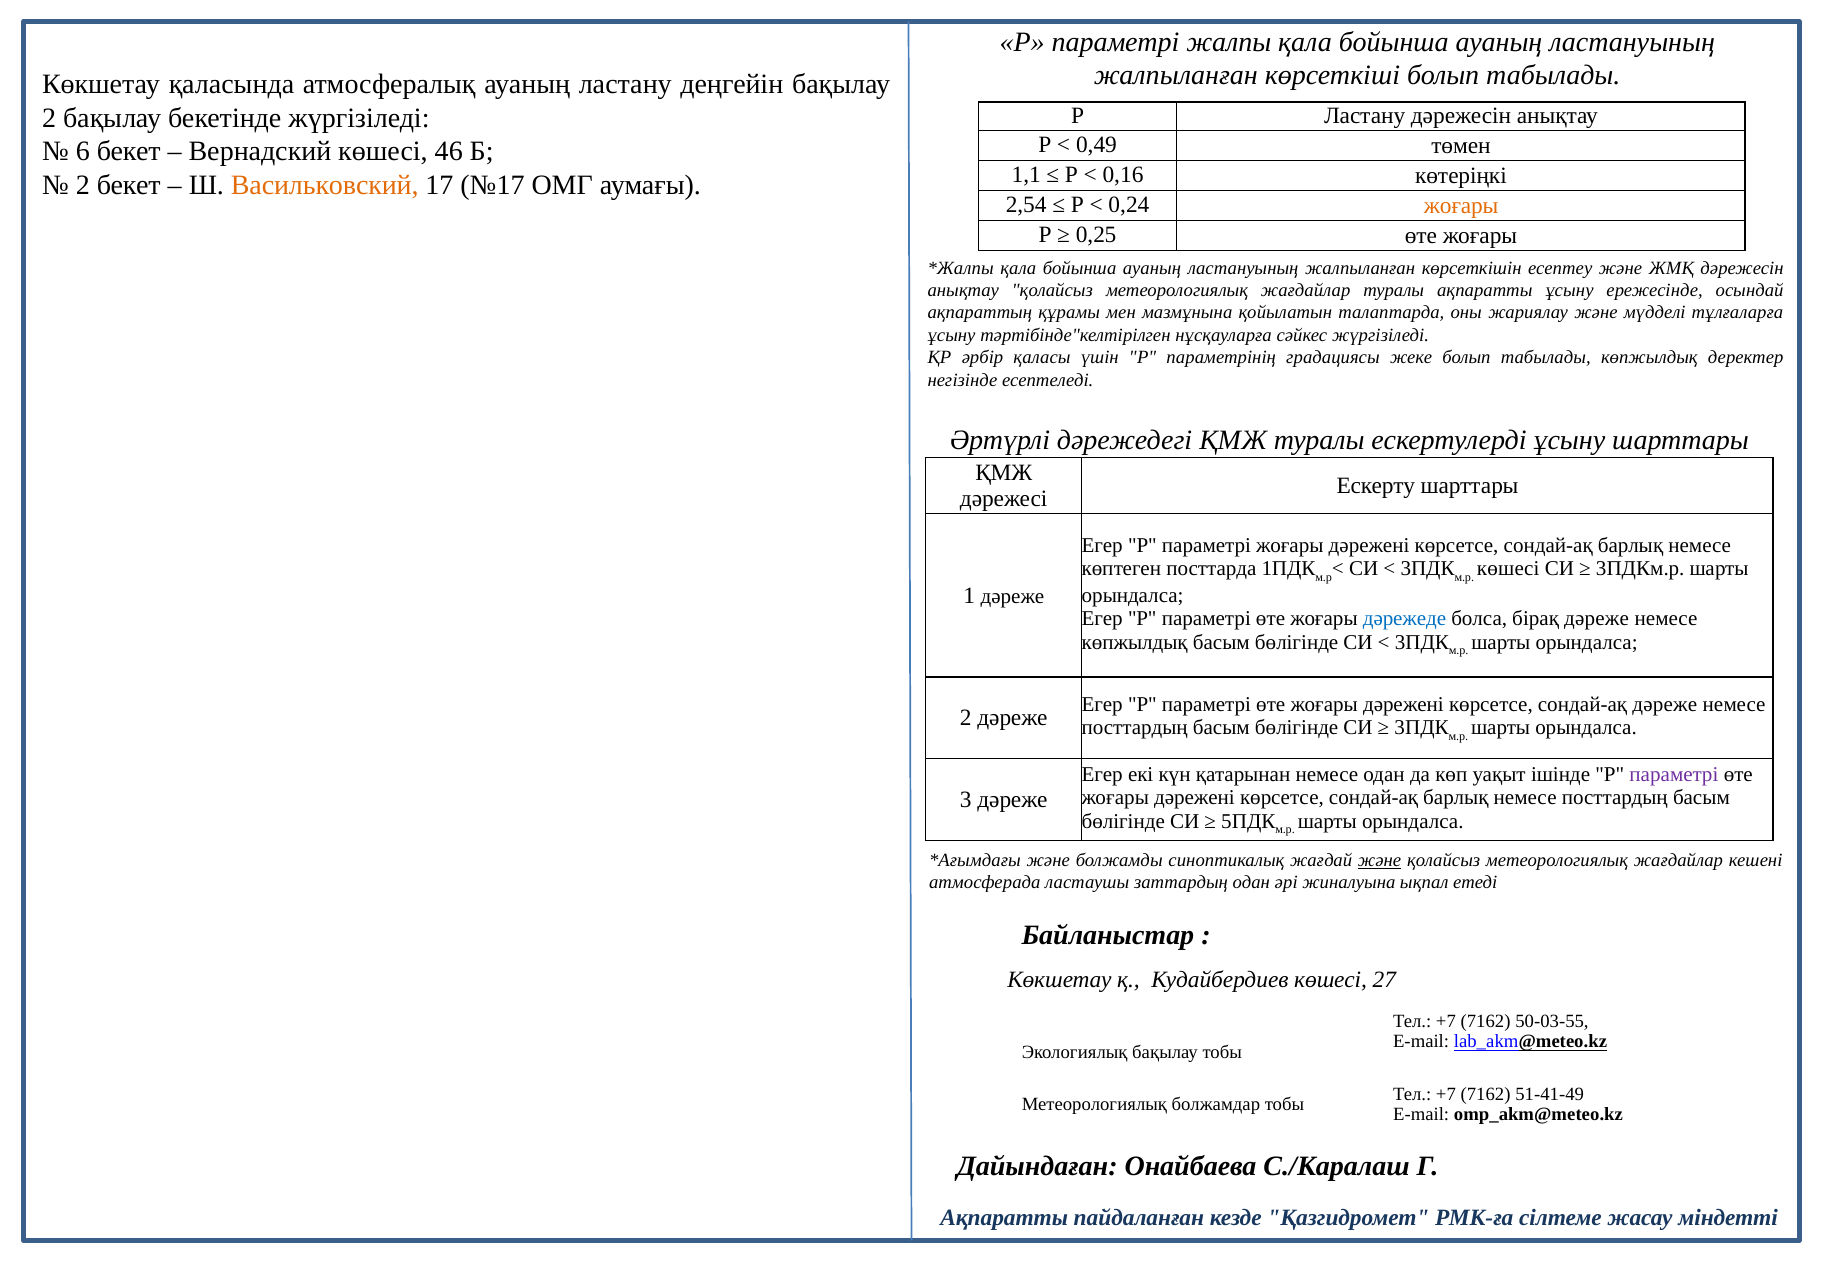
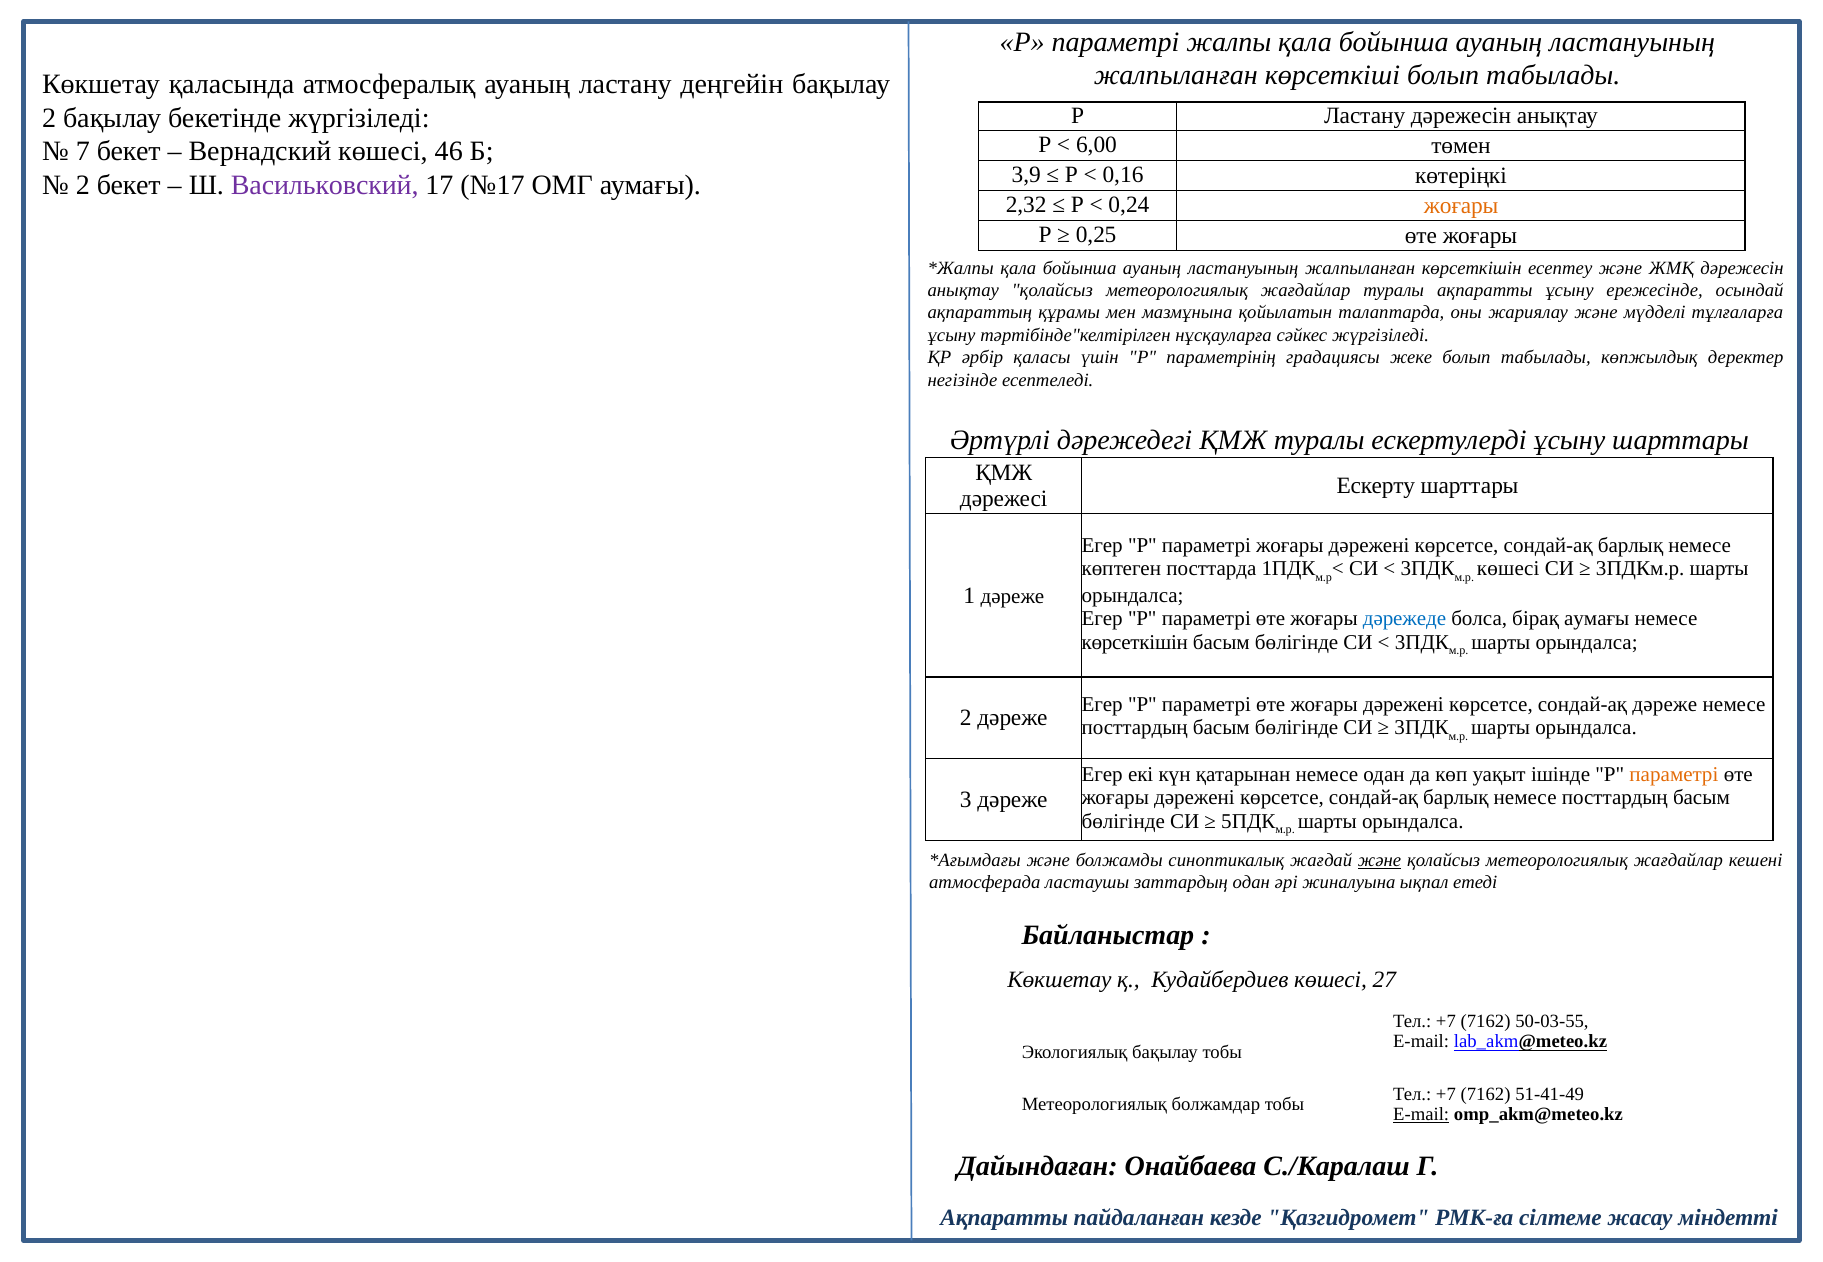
0,49: 0,49 -> 6,00 (1096, 145)
6: 6 -> 7 (83, 152)
1,1: 1,1 -> 3,9 (1026, 175)
Васильковский colour: orange -> purple (325, 185)
2,54: 2,54 -> 2,32 (1026, 205)
бірақ дәреже: дәреже -> аумағы (1597, 619)
көпжылдық: көпжылдық -> көрсеткішін (1135, 642)
параметрі colour: purple -> orange (1674, 775)
E-mail underline: none -> present (1421, 1115)
